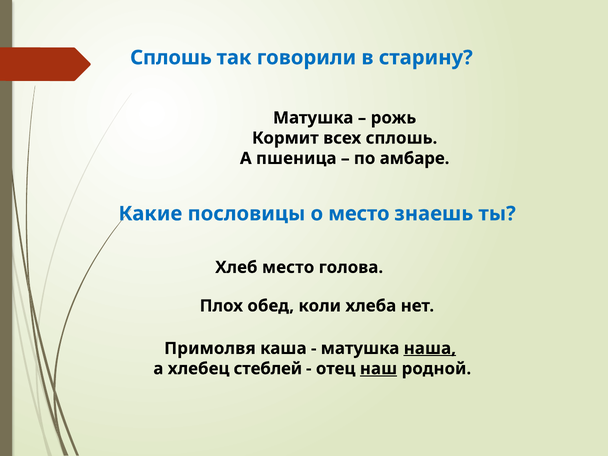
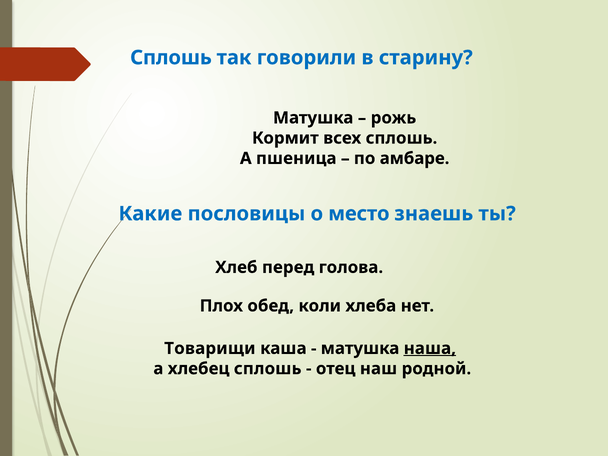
Хлеб место: место -> перед (288, 267)
Примолвя: Примолвя -> Товарищи (210, 348)
хлебец стеблей: стеблей -> сплошь (268, 369)
наш underline: present -> none (379, 369)
